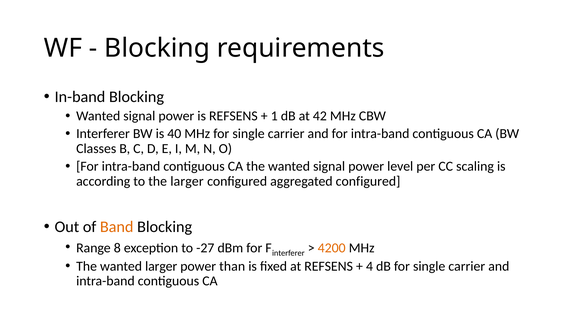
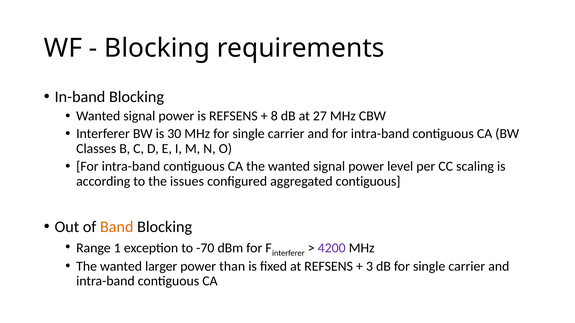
1: 1 -> 8 (274, 116)
42: 42 -> 27 (320, 116)
40: 40 -> 30 (174, 134)
the larger: larger -> issues (187, 182)
aggregated configured: configured -> contiguous (368, 182)
8: 8 -> 1 (117, 248)
-27: -27 -> -70 (205, 248)
4200 colour: orange -> purple (332, 248)
4: 4 -> 3 (369, 266)
